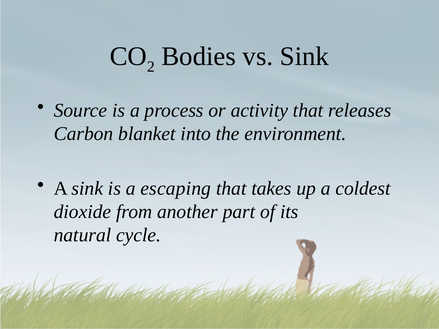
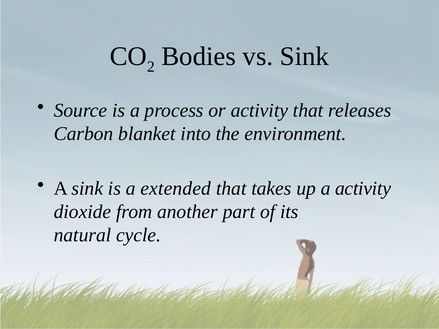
escaping: escaping -> extended (176, 188)
a coldest: coldest -> activity (363, 188)
